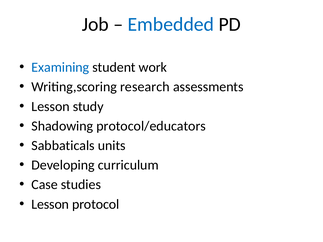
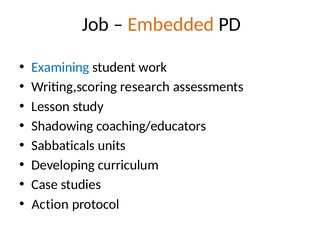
Embedded colour: blue -> orange (171, 25)
protocol/educators: protocol/educators -> coaching/educators (151, 126)
Lesson: Lesson -> Action (50, 204)
